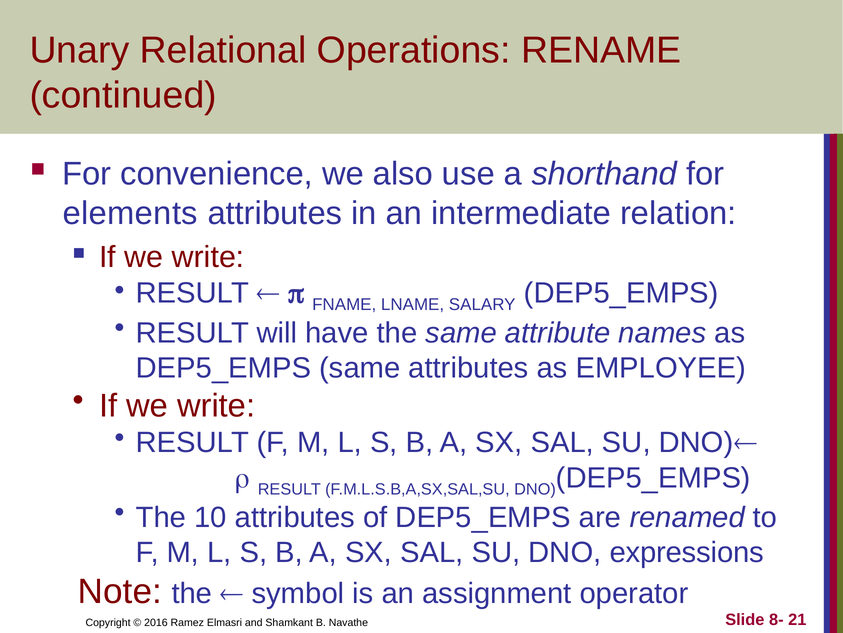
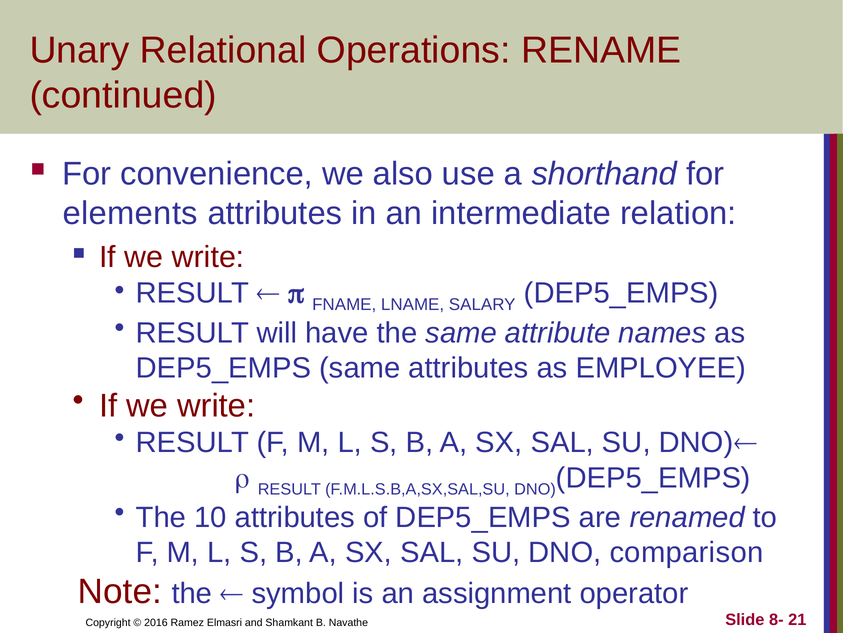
expressions: expressions -> comparison (686, 552)
